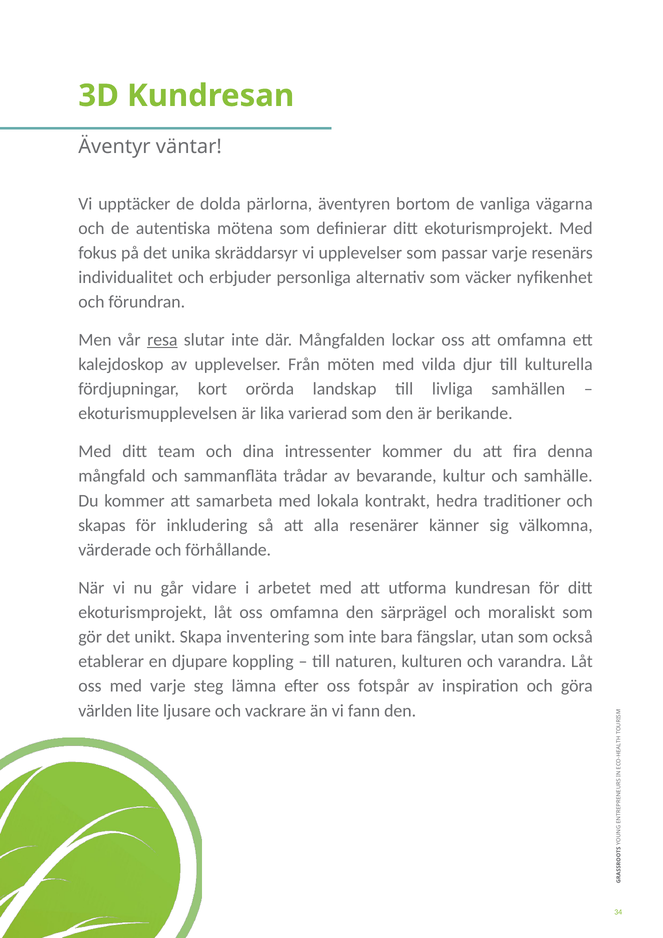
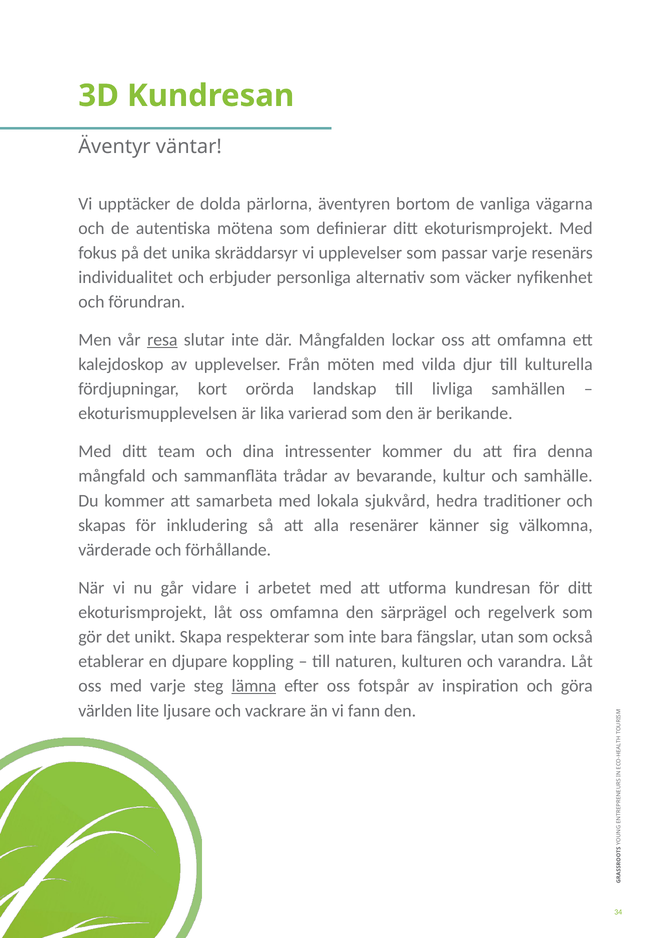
kontrakt: kontrakt -> sjukvård (397, 501)
moraliskt: moraliskt -> regelverk (521, 612)
inventering: inventering -> respekterar (268, 637)
lämna underline: none -> present (254, 686)
